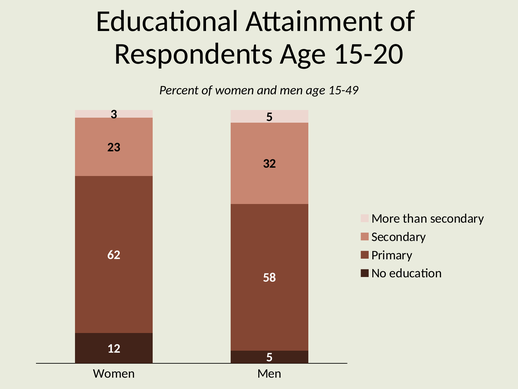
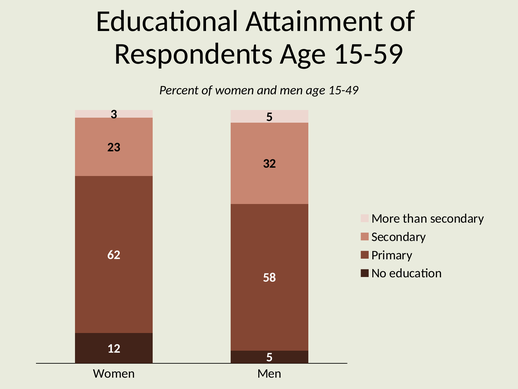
15-20: 15-20 -> 15-59 (368, 54)
